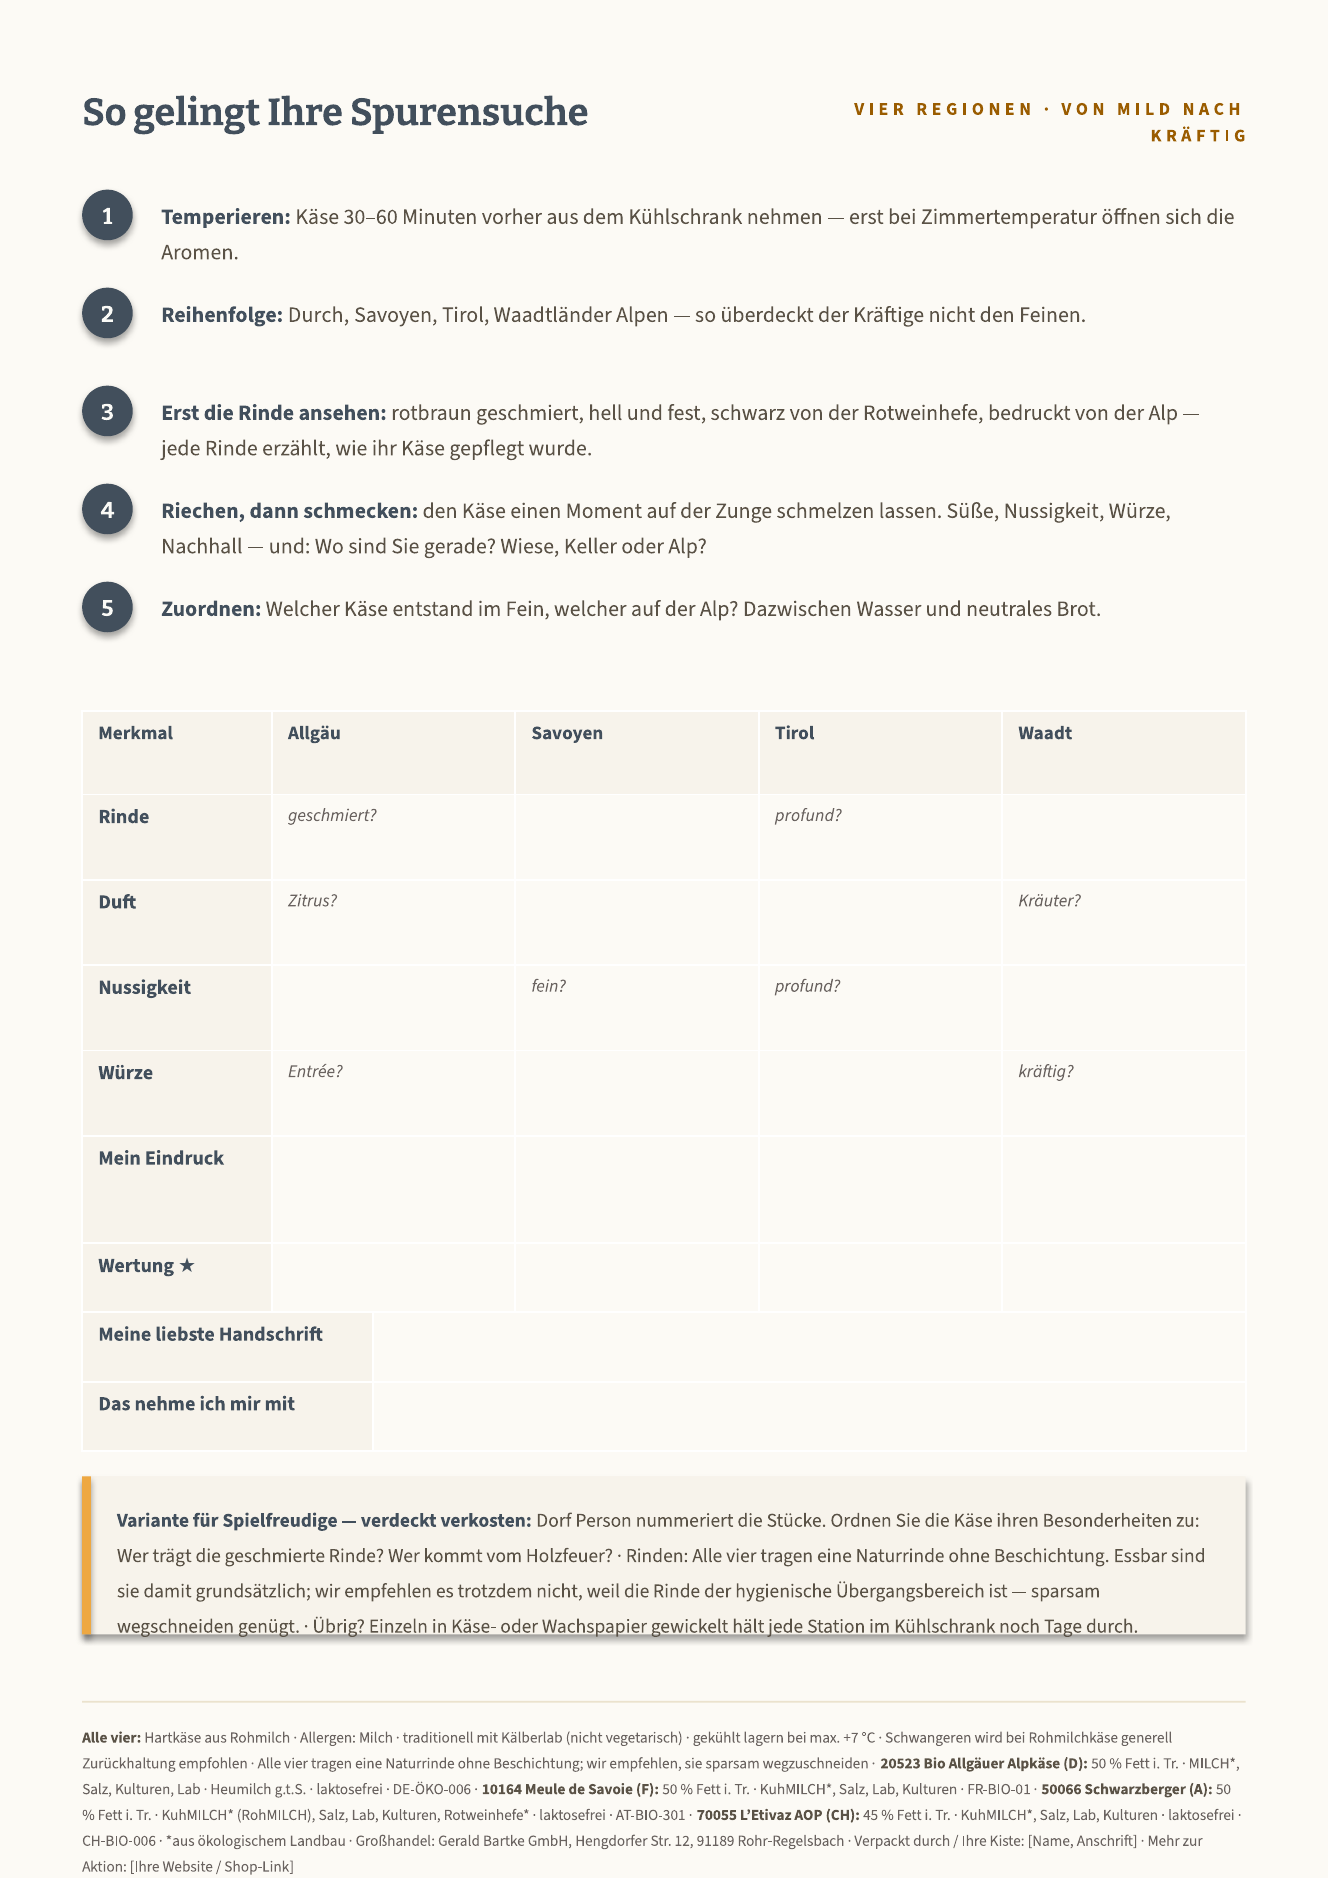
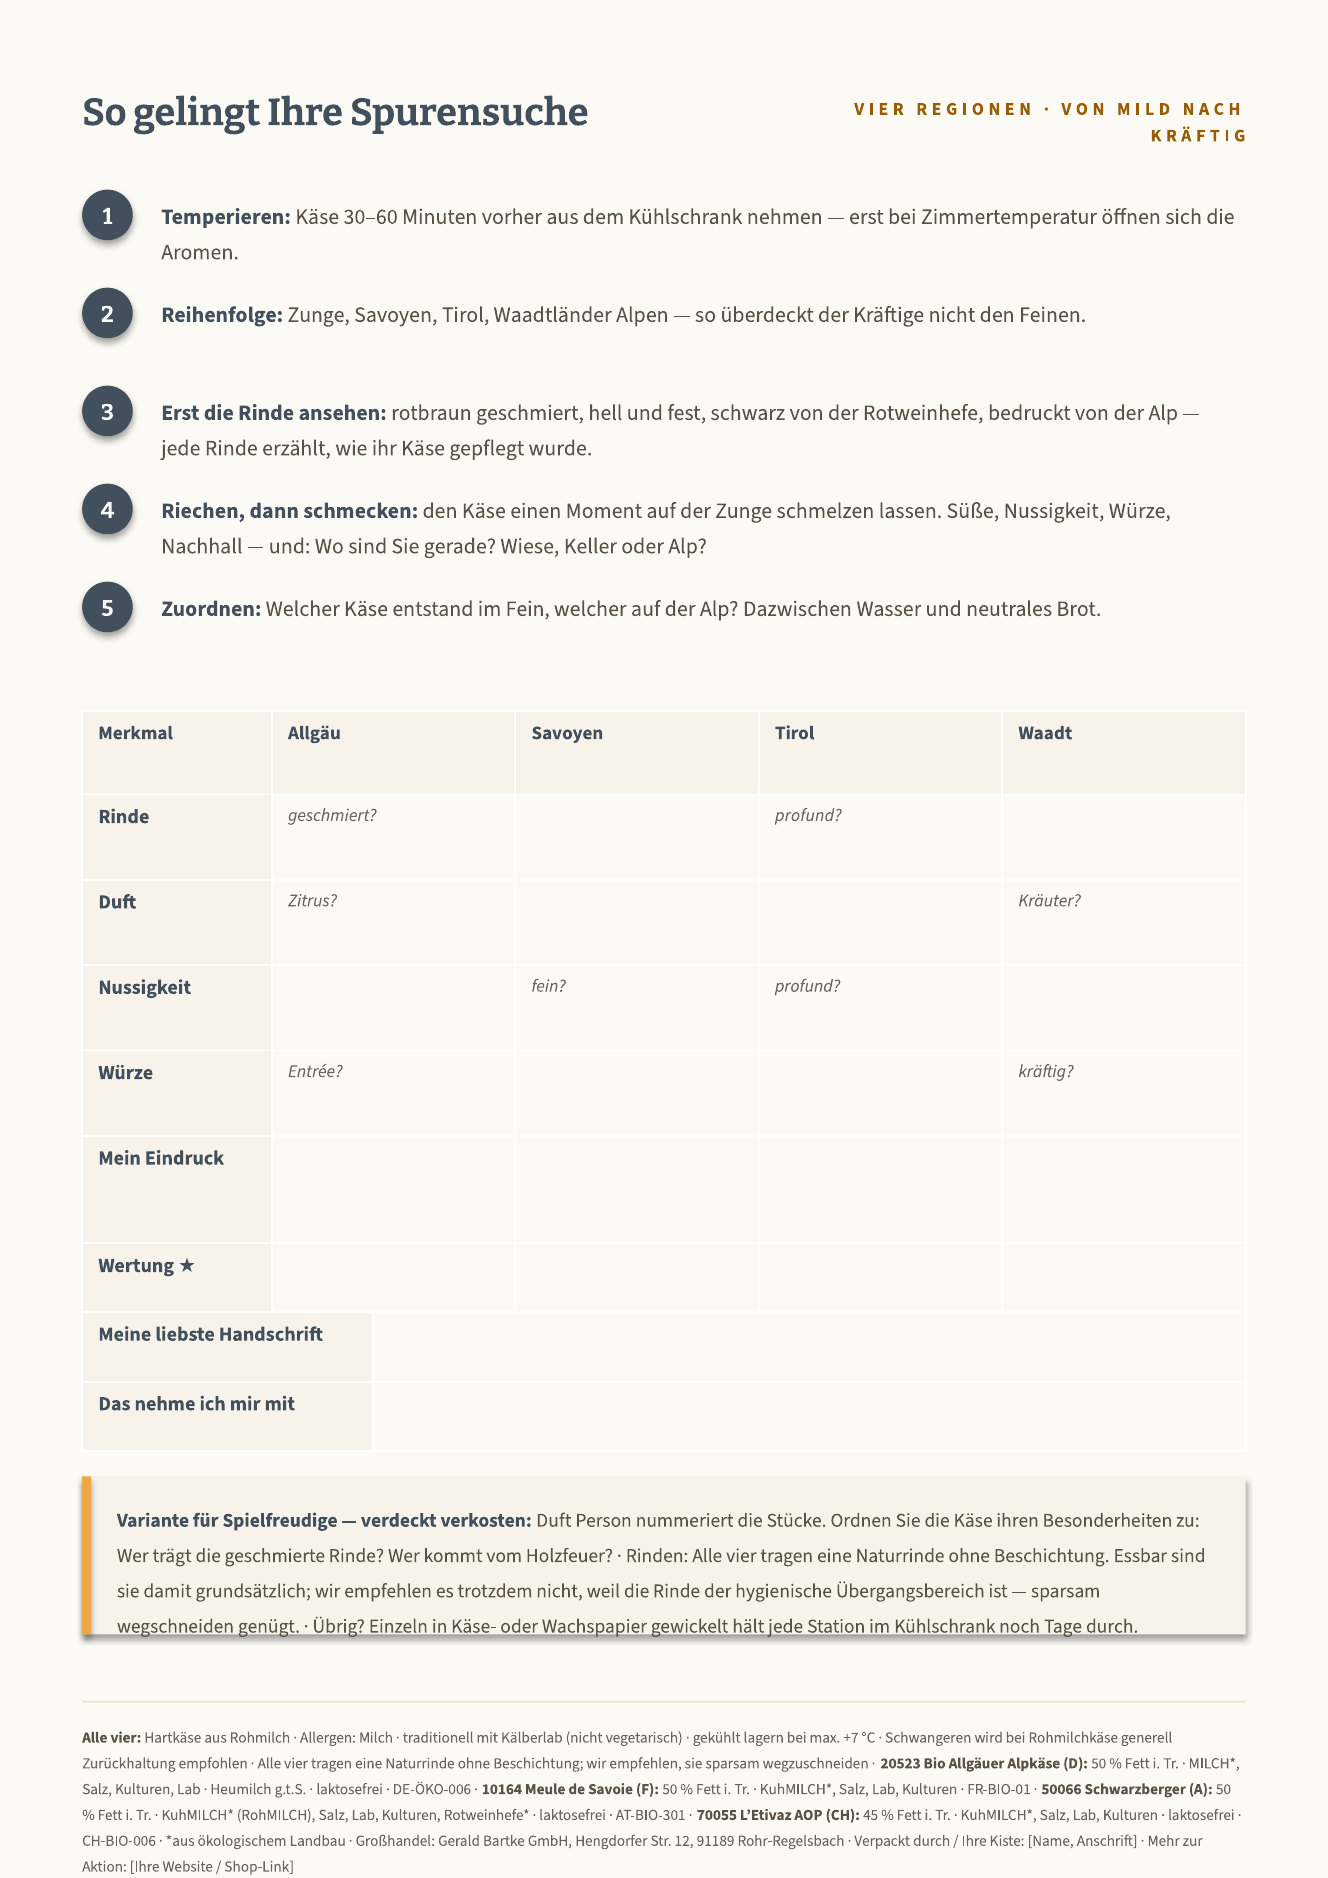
Reihenfolge Durch: Durch -> Zunge (319, 315)
verkosten Dorf: Dorf -> Duft (554, 1520)
